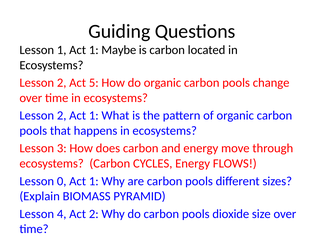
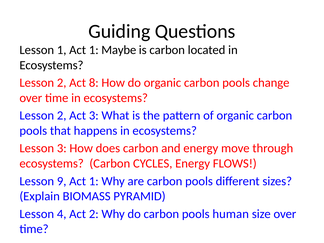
5: 5 -> 8 (94, 83)
2 Act 1: 1 -> 3 (94, 116)
0: 0 -> 9 (62, 181)
dioxide: dioxide -> human (231, 214)
